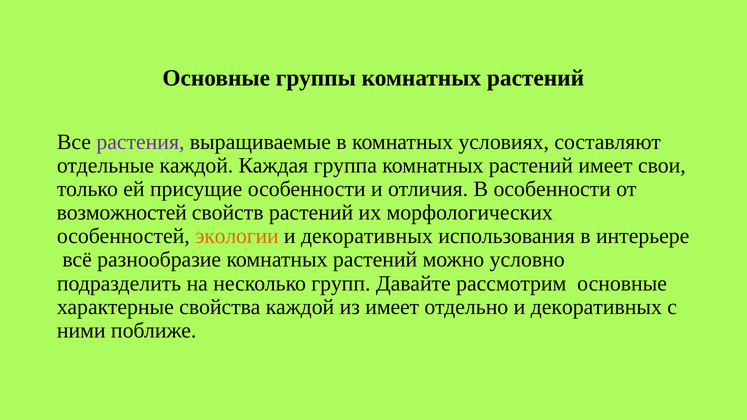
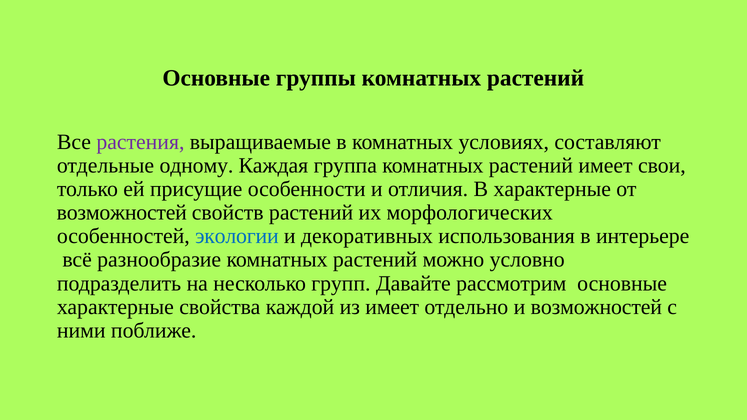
отдельные каждой: каждой -> одному (196, 166)
В особенности: особенности -> характерные (552, 189)
экологии colour: orange -> blue (237, 236)
отдельно и декоративных: декоративных -> возможностей (596, 307)
